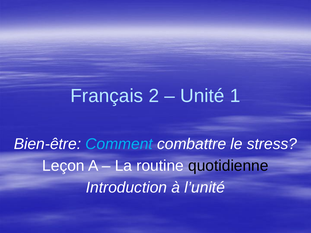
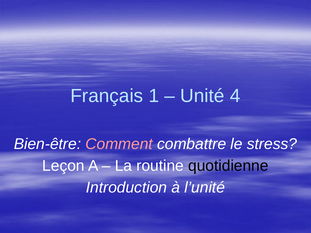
2: 2 -> 1 (154, 96)
1: 1 -> 4 (235, 96)
Comment colour: light blue -> pink (119, 144)
